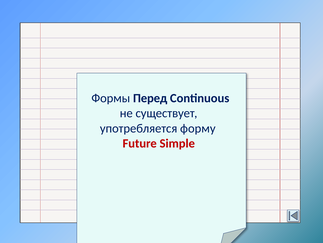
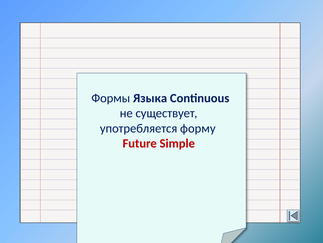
Перед: Перед -> Языка (150, 98)
